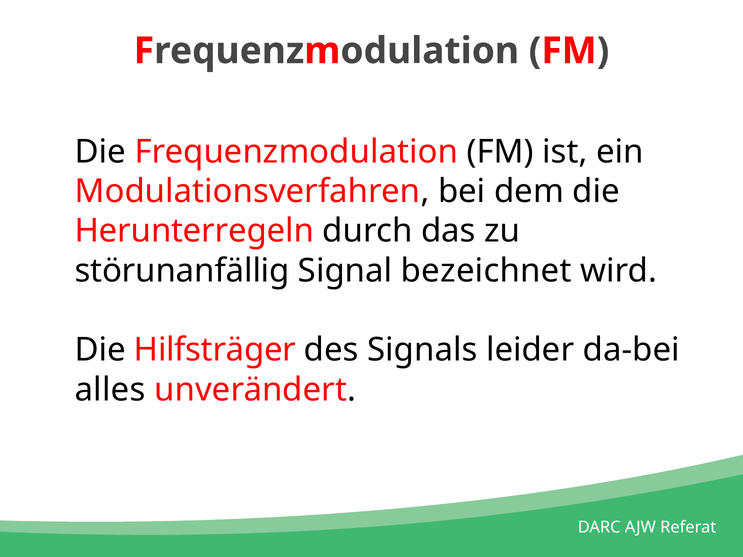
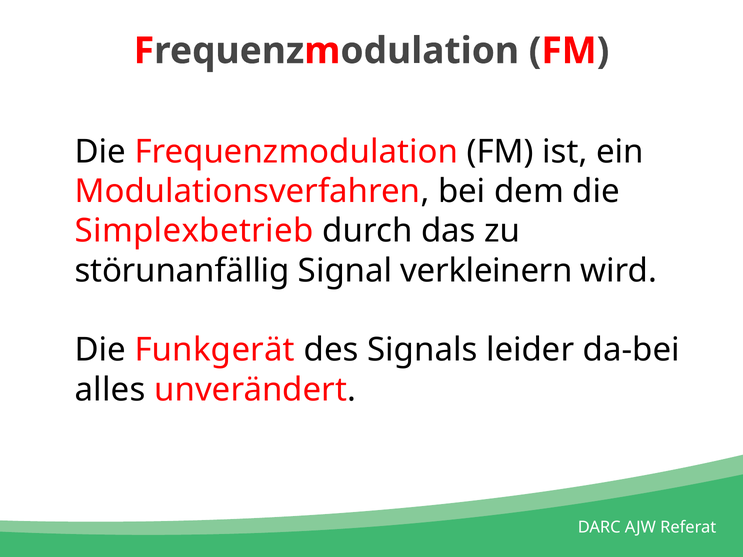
Herunterregeln: Herunterregeln -> Simplexbetrieb (194, 231)
bezeichnet: bezeichnet -> verkleinern (487, 271)
Hilfsträger: Hilfsträger -> Funkgerät (215, 350)
